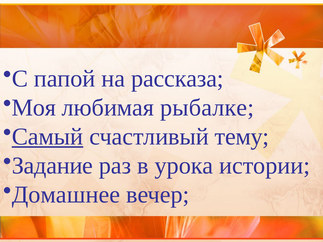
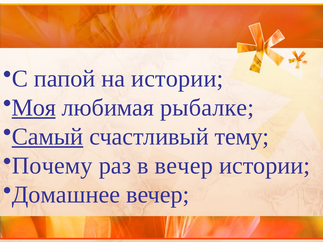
на рассказа: рассказа -> истории (177, 79)
Моя underline: none -> present (34, 108)
Задание: Задание -> Почему (52, 166)
в урока: урока -> вечер (184, 166)
